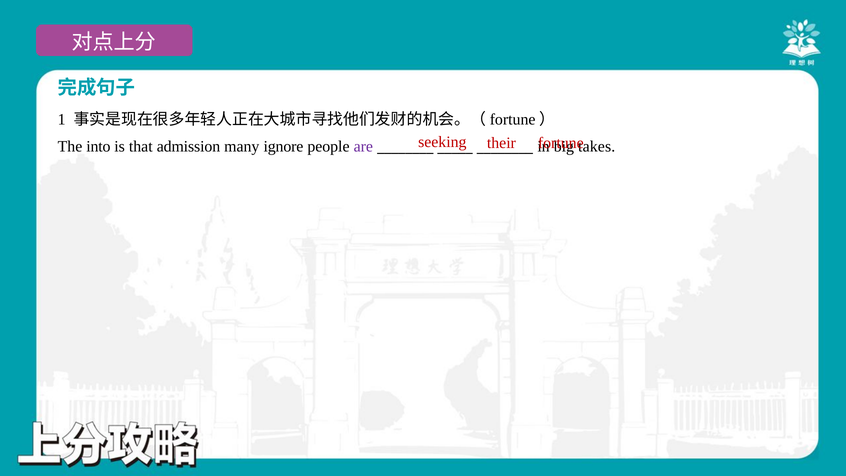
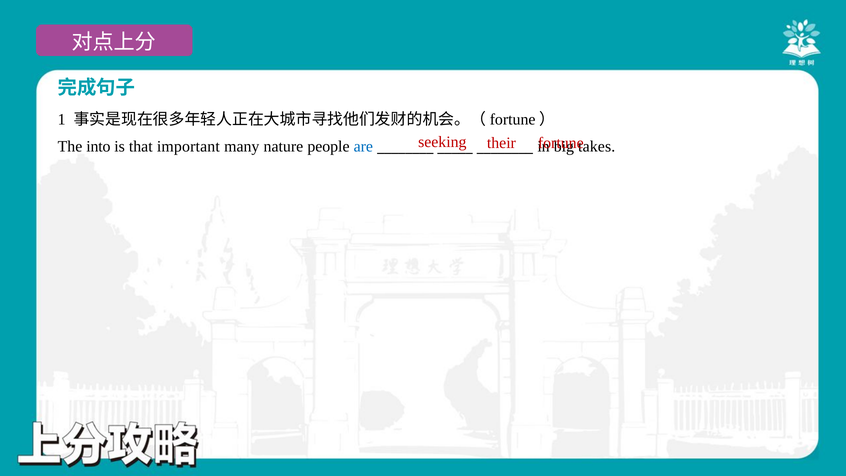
admission: admission -> important (188, 147)
ignore: ignore -> nature (283, 147)
are colour: purple -> blue (363, 147)
